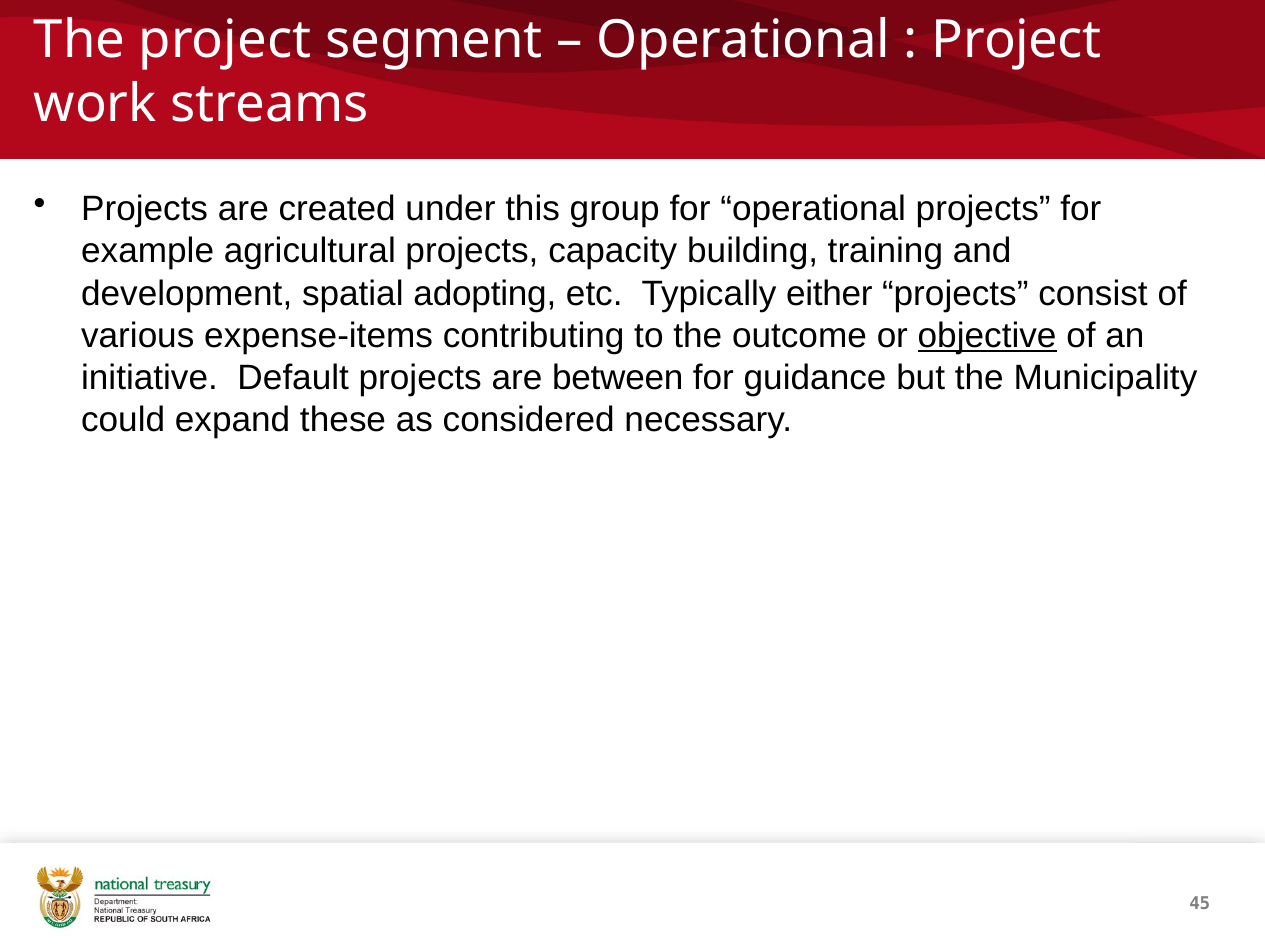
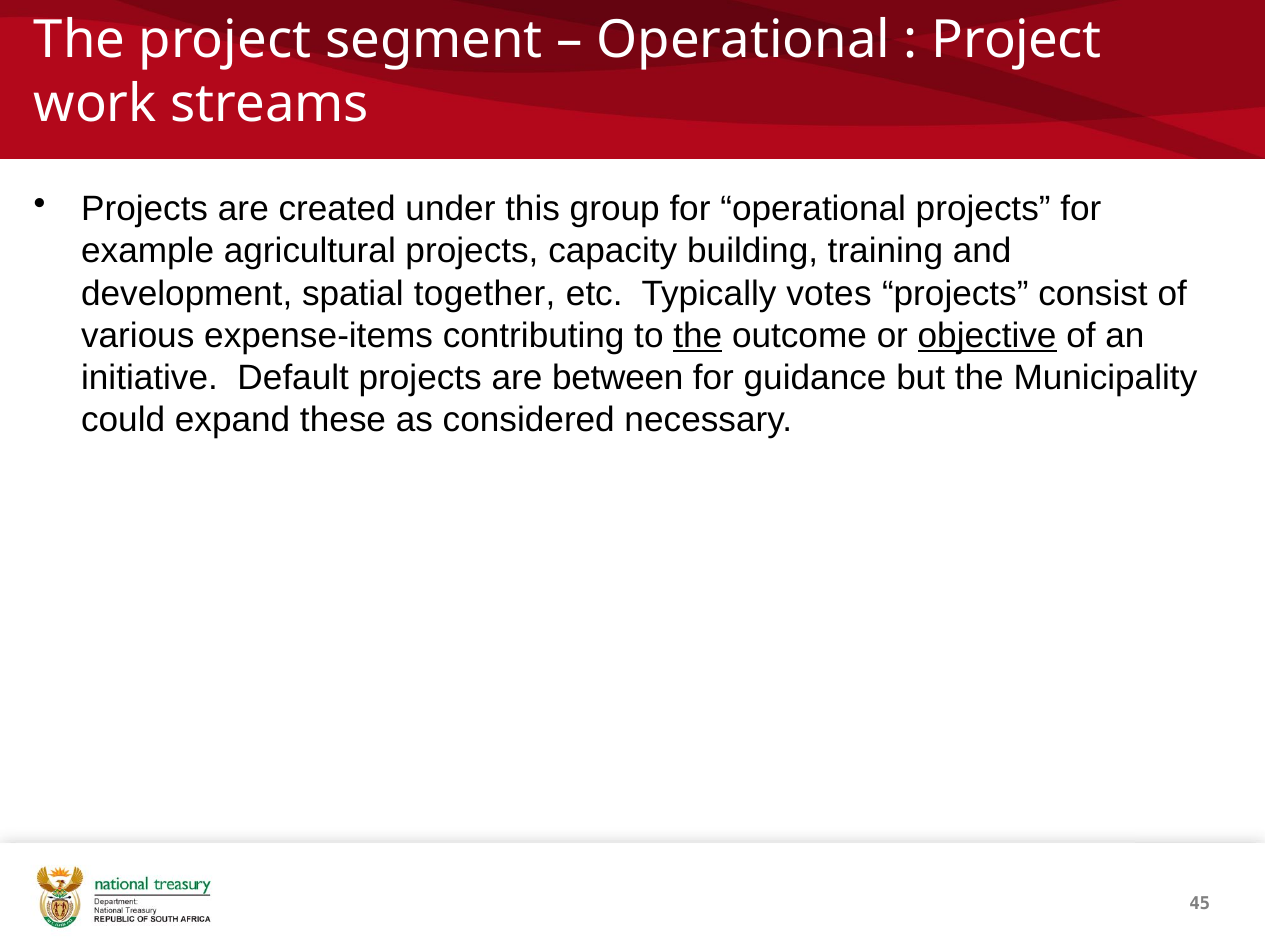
adopting: adopting -> together (485, 293)
either: either -> votes (829, 293)
the underline: none -> present (698, 336)
